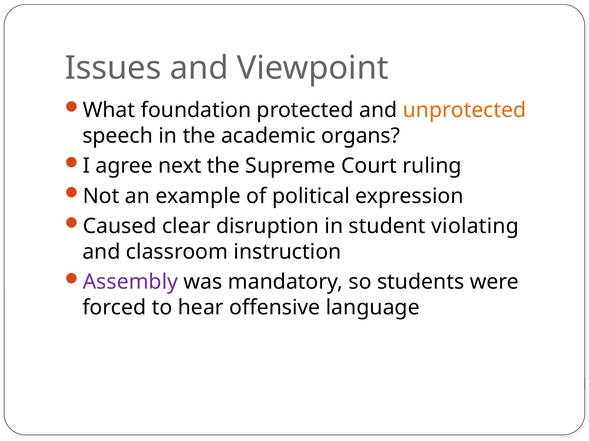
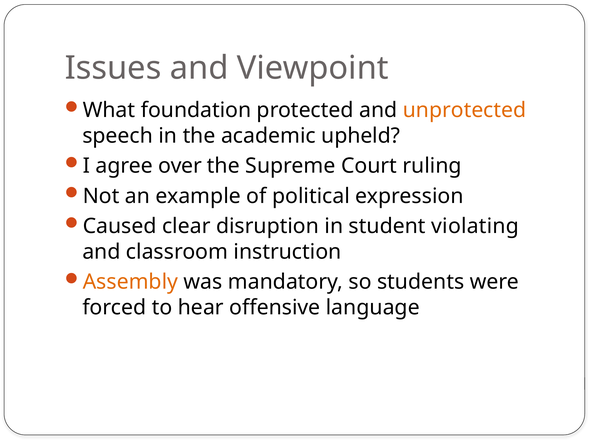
organs: organs -> upheld (361, 136)
next: next -> over (180, 166)
Assembly colour: purple -> orange (130, 282)
